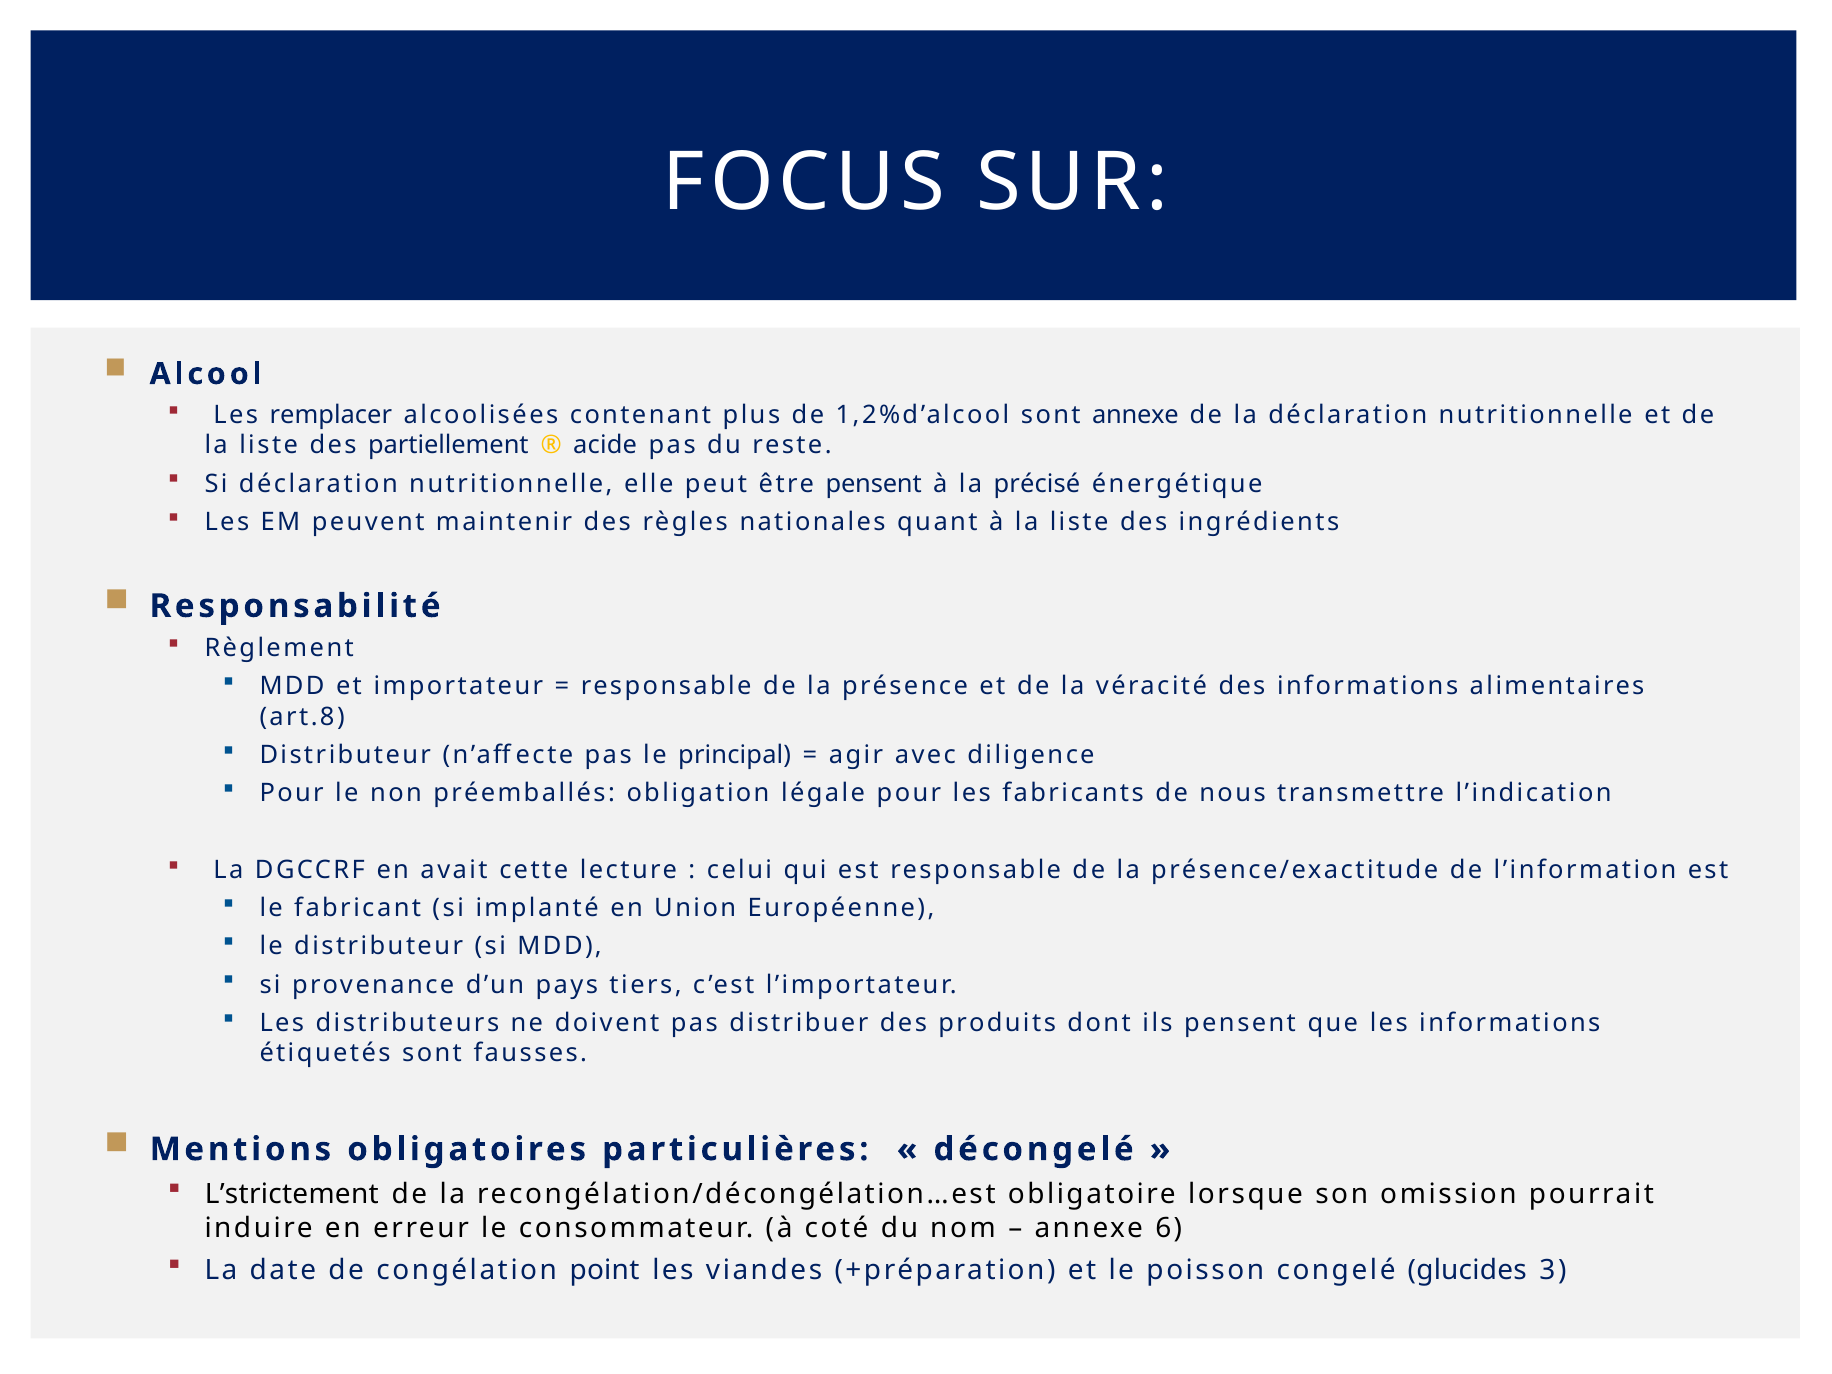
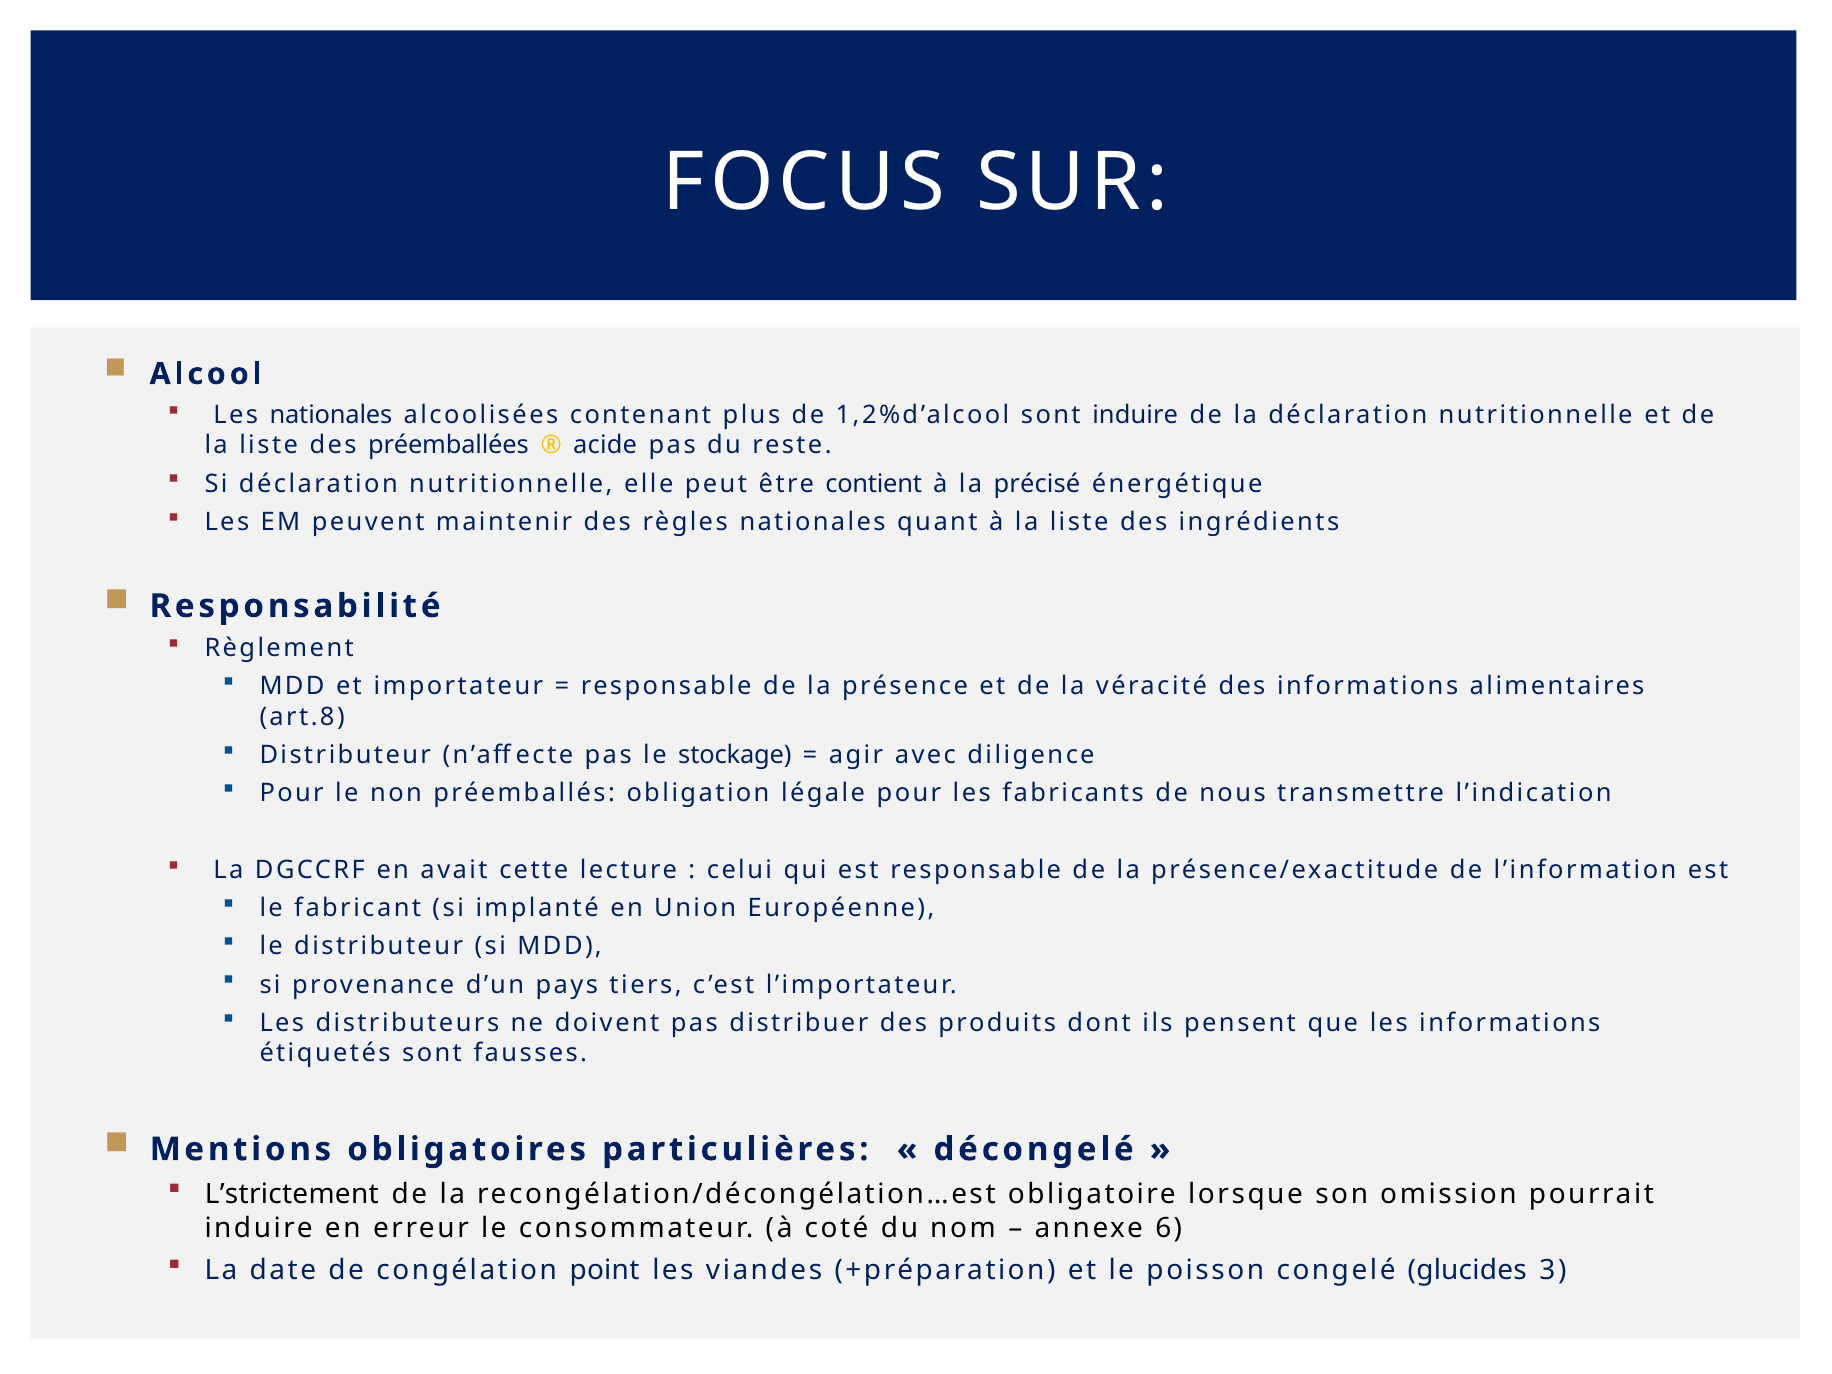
Les remplacer: remplacer -> nationales (331, 415)
sont annexe: annexe -> induire (1135, 415)
partiellement: partiellement -> préemballées (448, 445)
être pensent: pensent -> contient (874, 484)
principal: principal -> stockage (735, 755)
